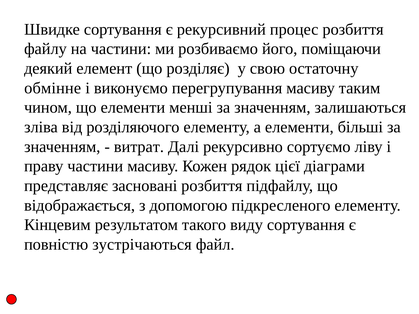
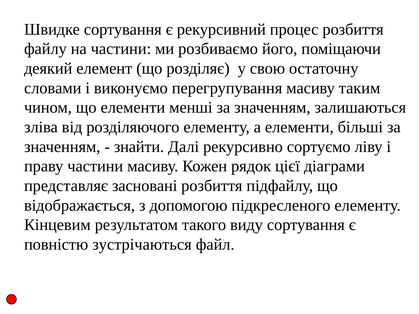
обмінне: обмінне -> словами (53, 88)
витрат: витрат -> знайти (139, 147)
